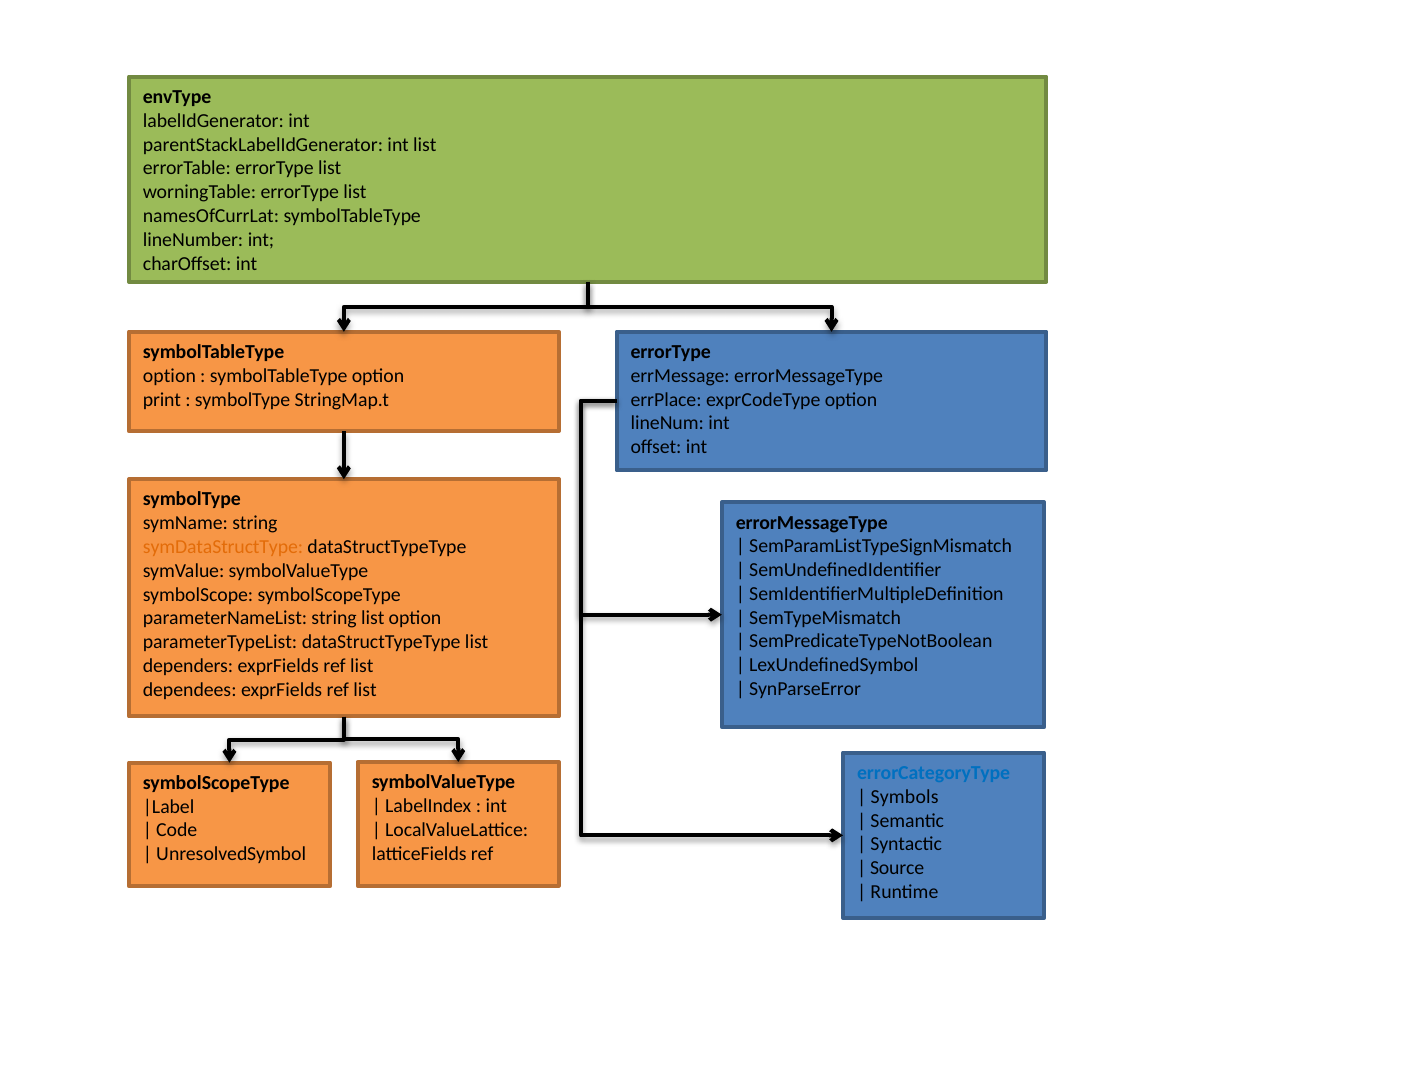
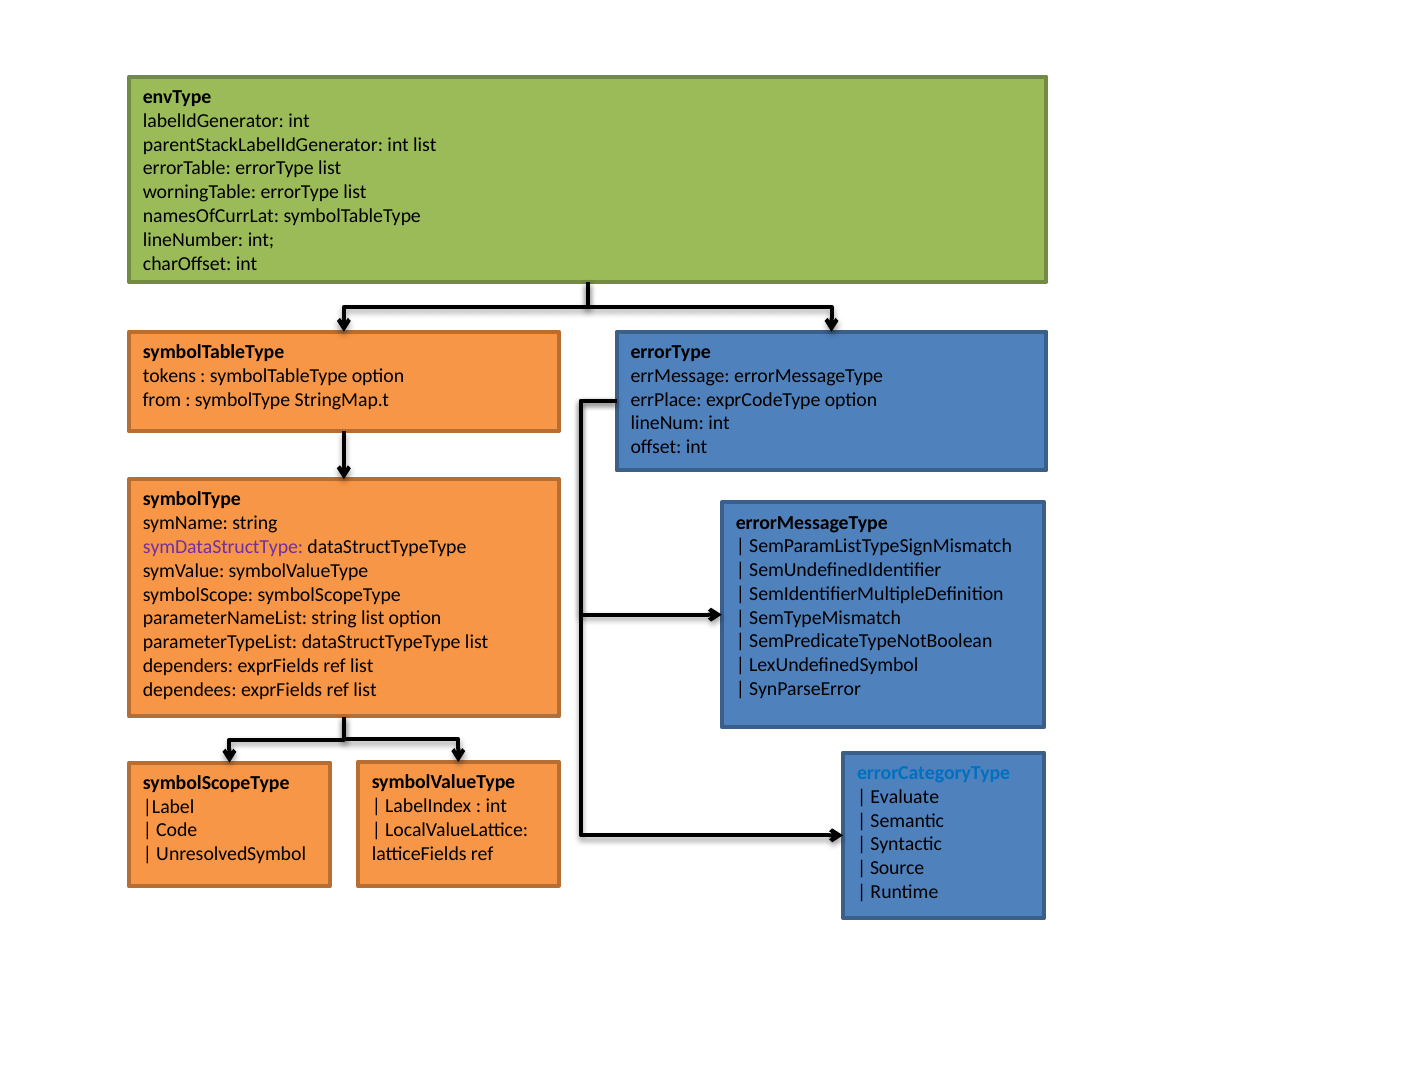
option: option -> tokens (170, 376)
print: print -> from (162, 400)
symDataStructType colour: orange -> purple (223, 547)
Symbols: Symbols -> Evaluate (905, 797)
